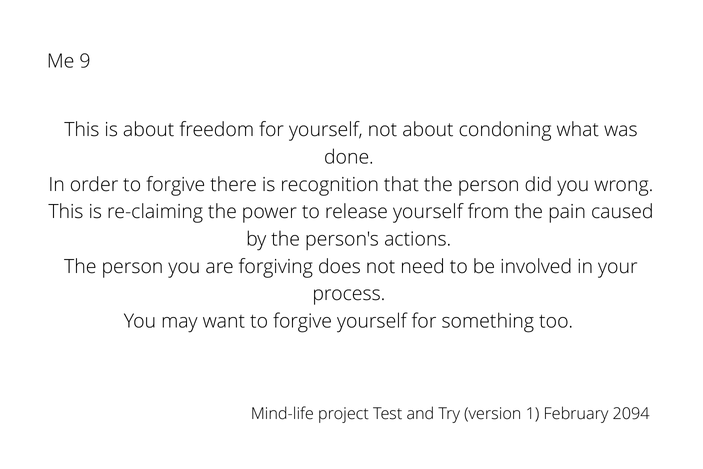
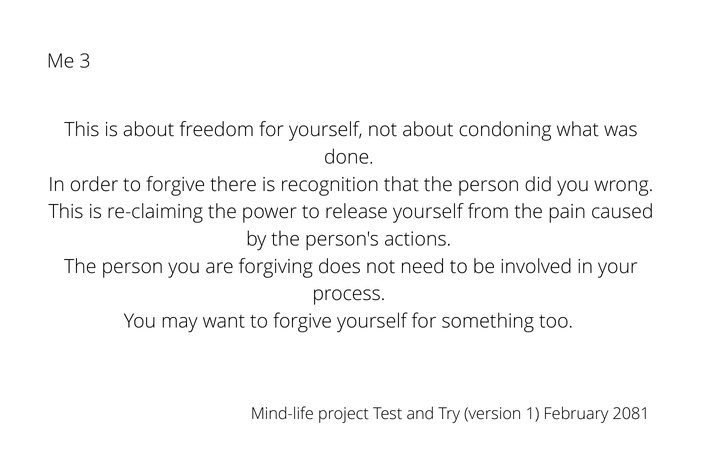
9: 9 -> 3 (85, 61)
2094: 2094 -> 2081 (631, 414)
